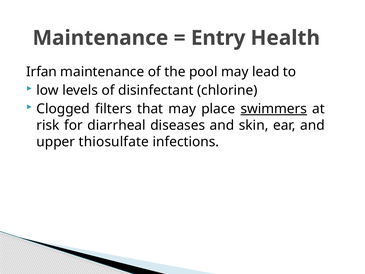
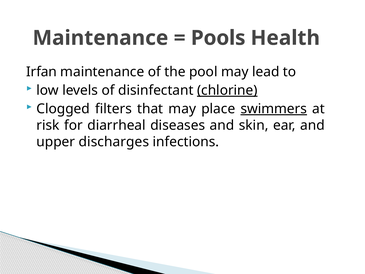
Entry: Entry -> Pools (218, 38)
chlorine underline: none -> present (227, 90)
thiosulfate: thiosulfate -> discharges (114, 142)
